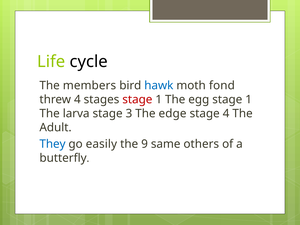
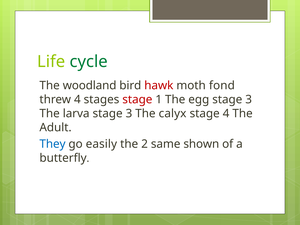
cycle colour: black -> green (89, 62)
members: members -> woodland (90, 86)
hawk colour: blue -> red (159, 86)
egg stage 1: 1 -> 3 (249, 100)
edge: edge -> calyx (173, 114)
9: 9 -> 2 (145, 144)
others: others -> shown (201, 144)
